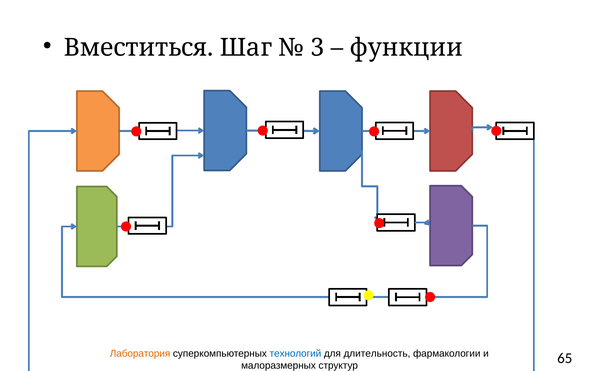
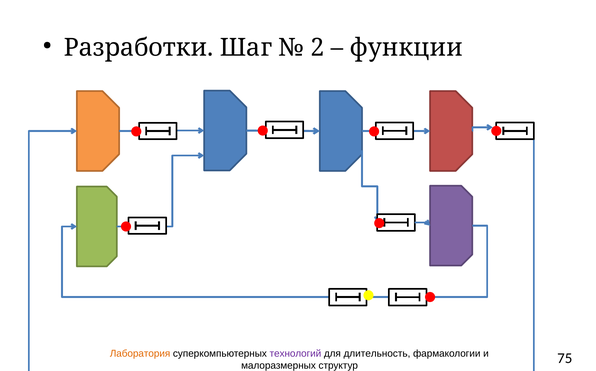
Вместиться: Вместиться -> Разработки (139, 47)
3: 3 -> 2 (318, 47)
технологий colour: blue -> purple (295, 353)
65: 65 -> 75 (565, 358)
